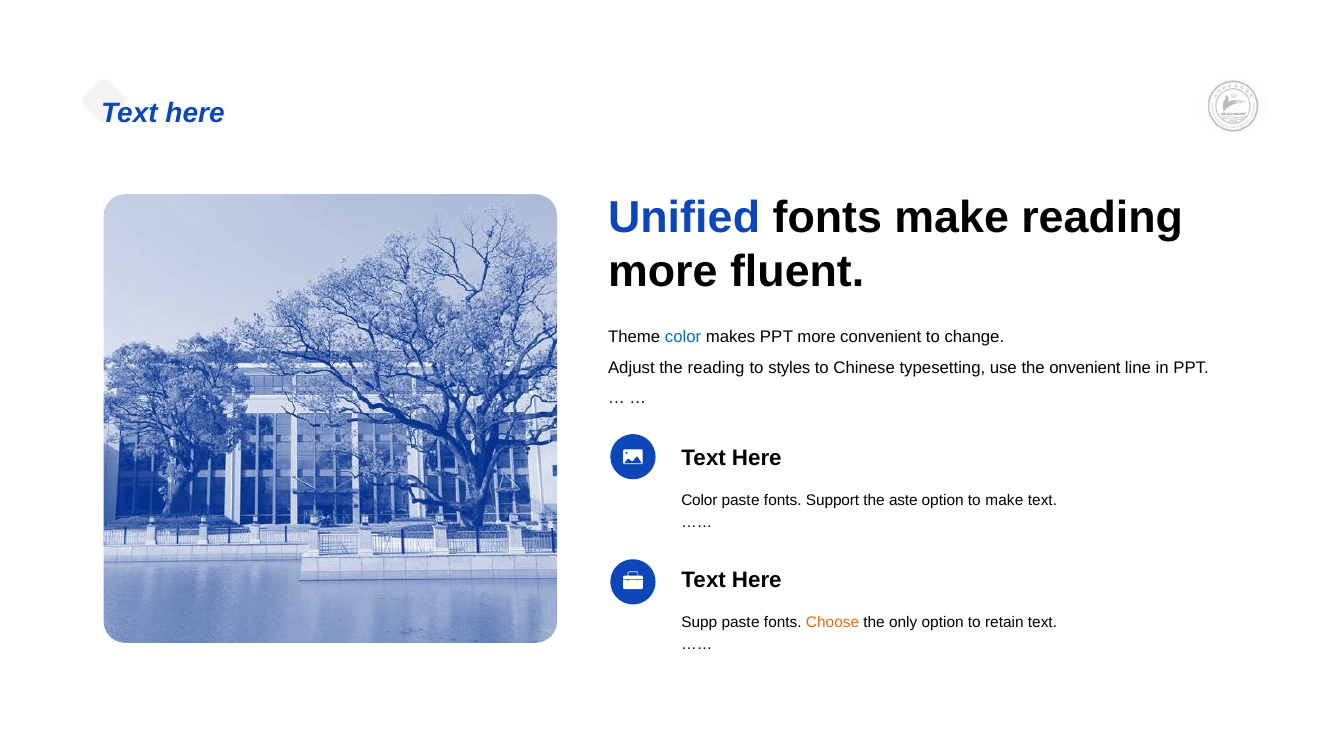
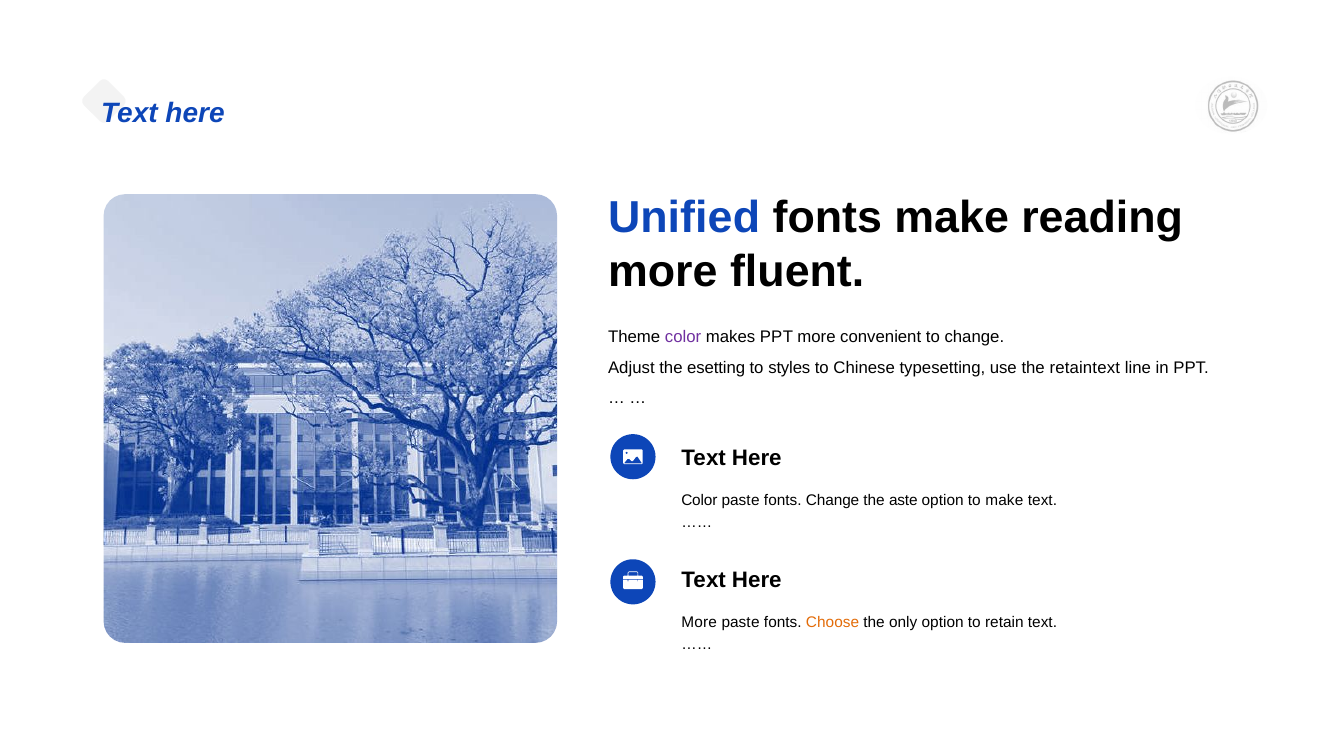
color colour: blue -> purple (683, 338)
the reading: reading -> esetting (716, 368)
onvenient: onvenient -> retaintext (1085, 368)
fonts Support: Support -> Change (833, 501)
Supp: Supp -> More (699, 622)
